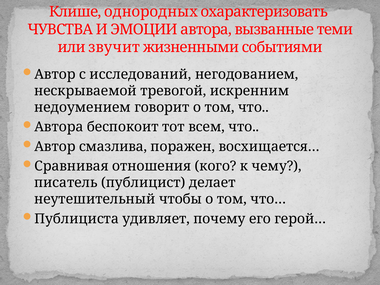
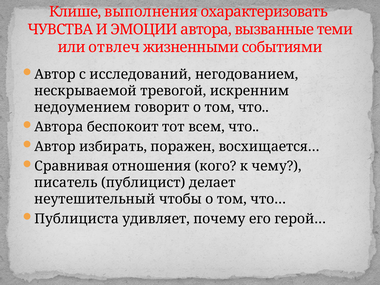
однородных: однородных -> выполнения (151, 12)
звучит: звучит -> отвлеч (114, 47)
смазлива: смазлива -> избирать (113, 147)
